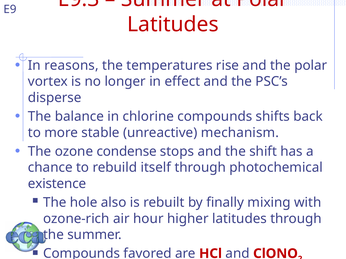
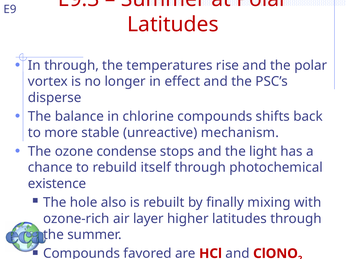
In reasons: reasons -> through (72, 66)
shift: shift -> light (263, 152)
hour: hour -> layer (148, 219)
